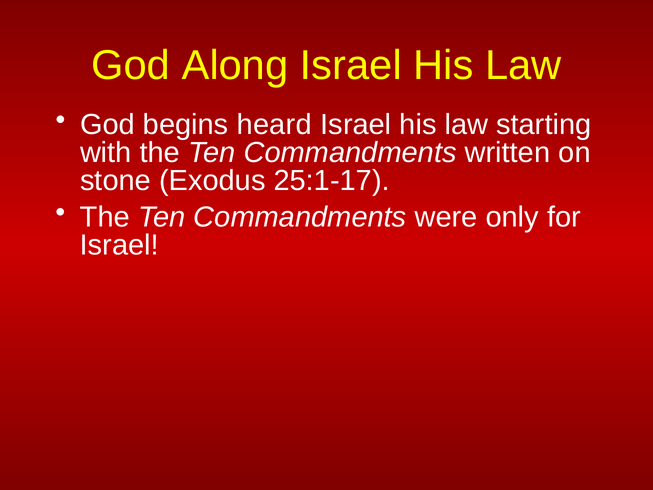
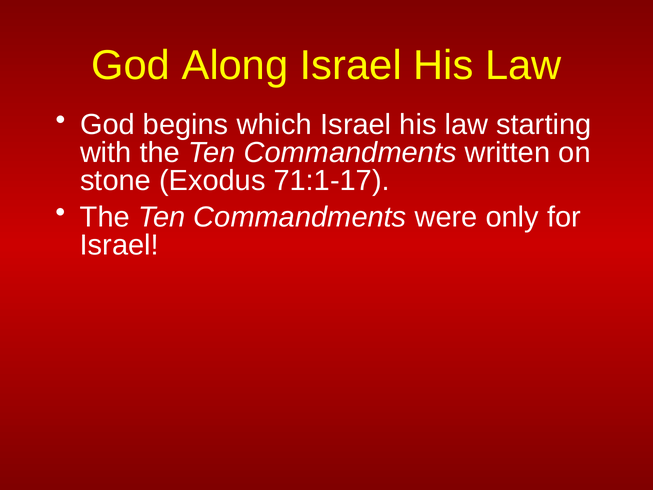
heard: heard -> which (274, 125)
25:1-17: 25:1-17 -> 71:1-17 (332, 181)
